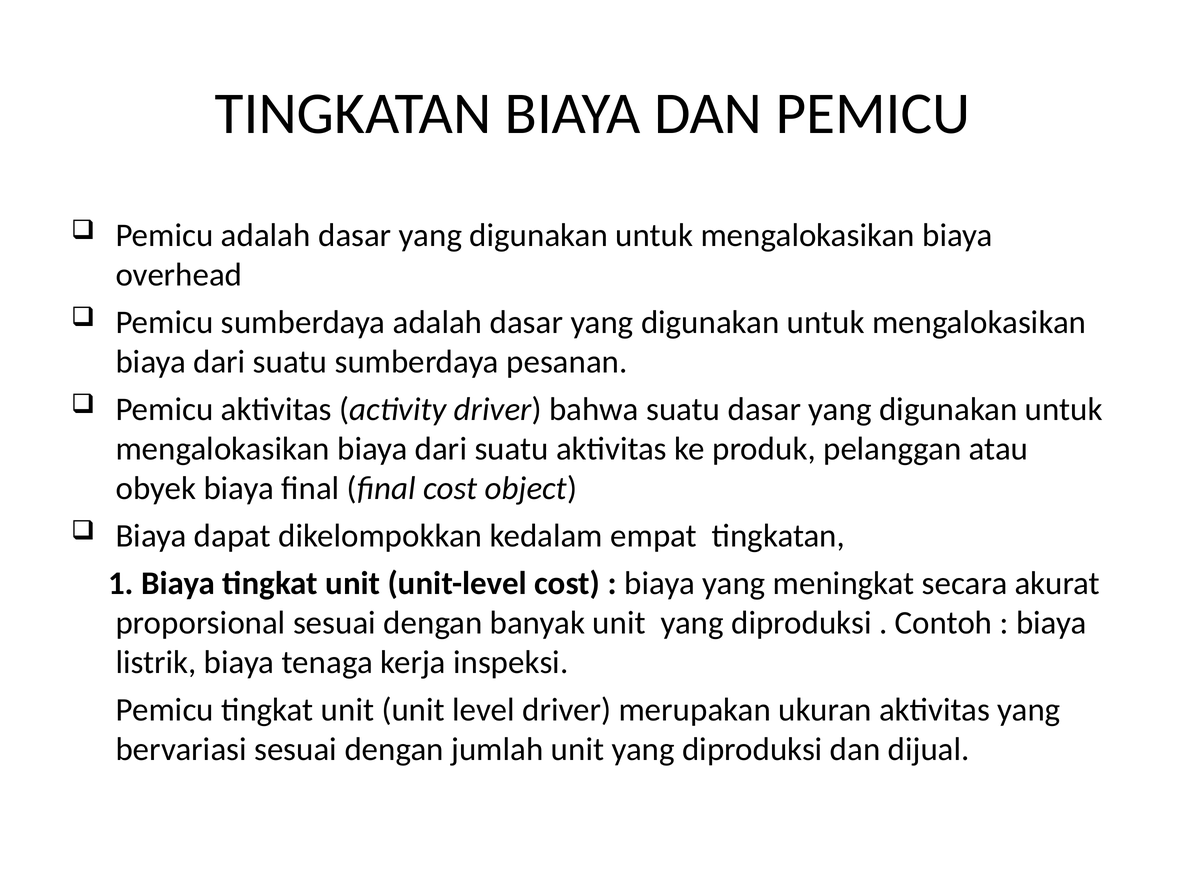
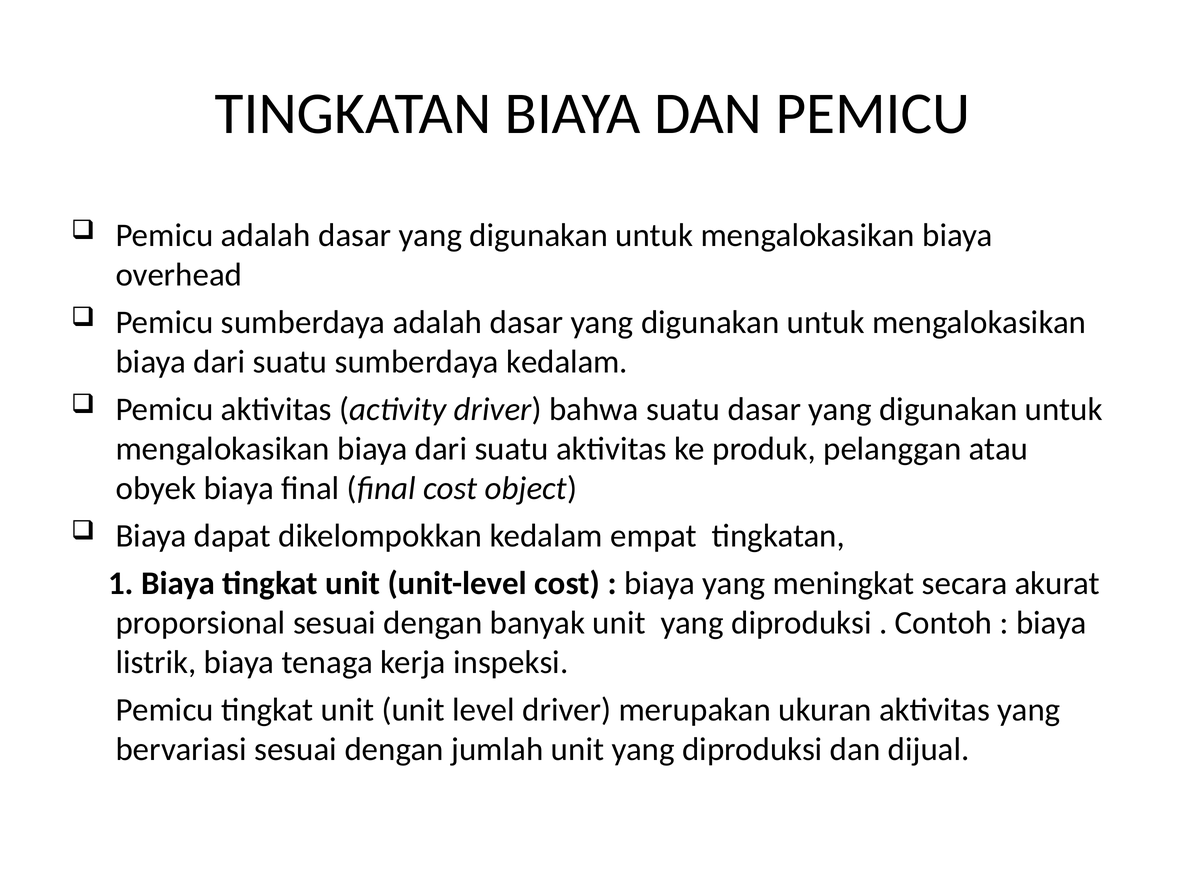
sumberdaya pesanan: pesanan -> kedalam (567, 362)
